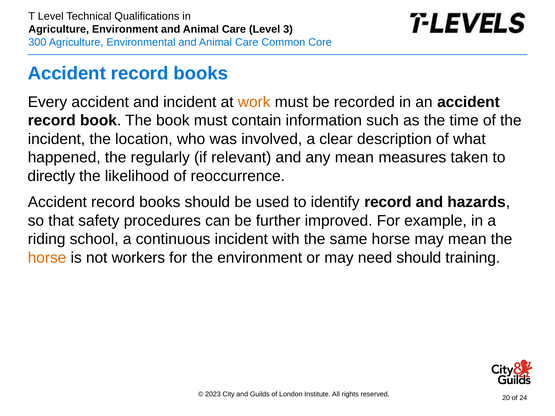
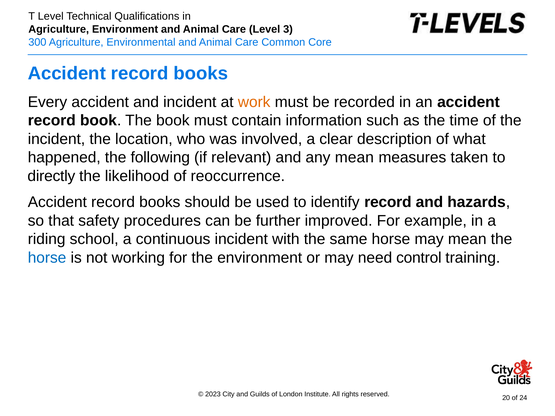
regularly: regularly -> following (160, 158)
horse colour: orange -> blue (47, 258)
workers: workers -> working (138, 258)
need should: should -> control (419, 258)
